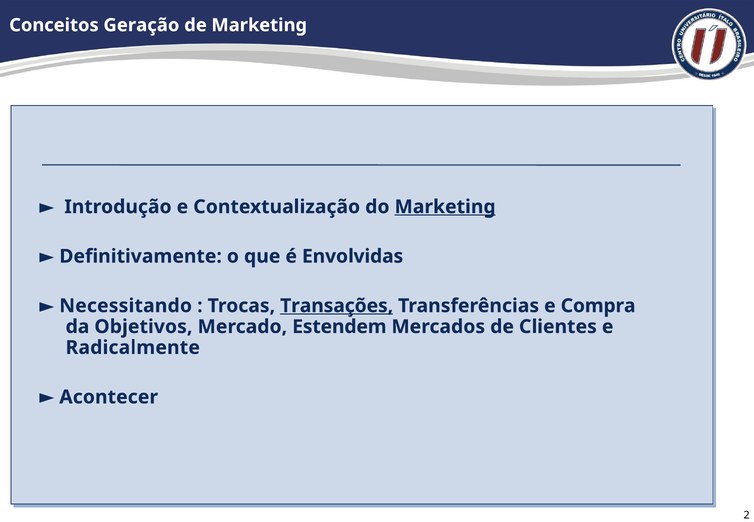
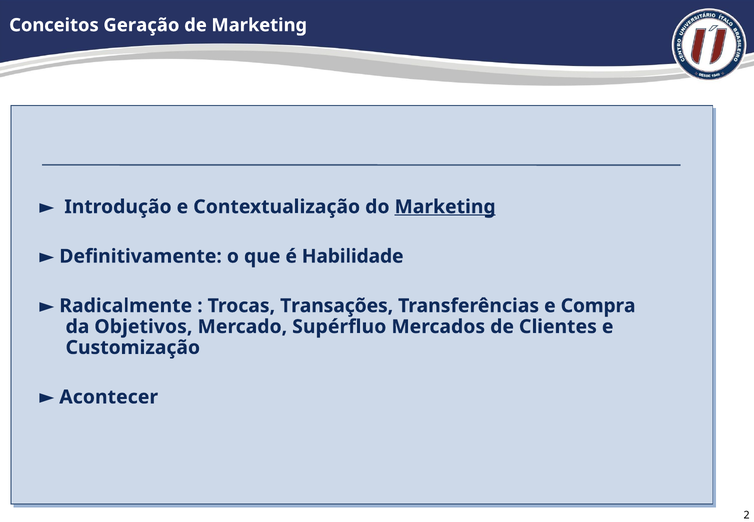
Envolvidas: Envolvidas -> Habilidade (353, 256)
Necessitando: Necessitando -> Radicalmente (126, 306)
Transações underline: present -> none (337, 306)
Estendem: Estendem -> Supérfluo (339, 327)
Radicalmente: Radicalmente -> Customização (133, 348)
